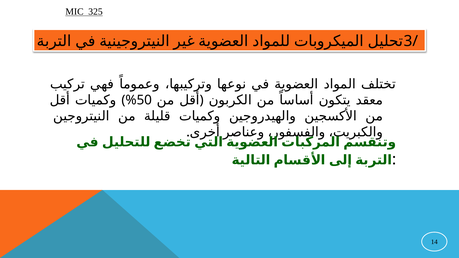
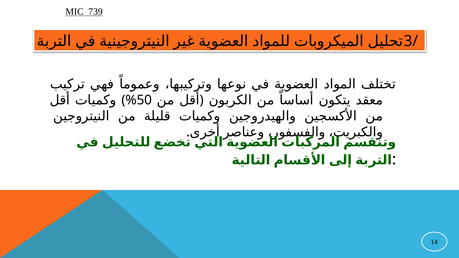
325: 325 -> 739 (96, 12)
